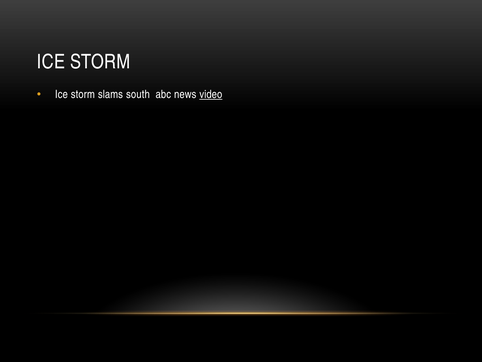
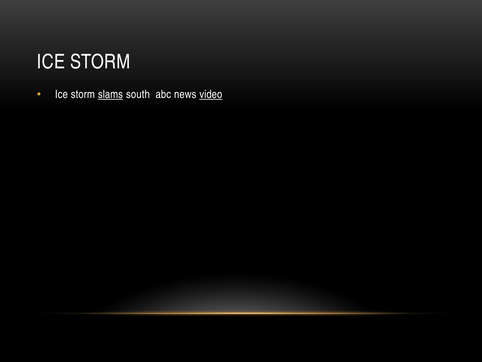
slams underline: none -> present (110, 94)
